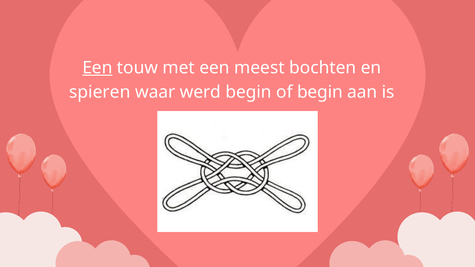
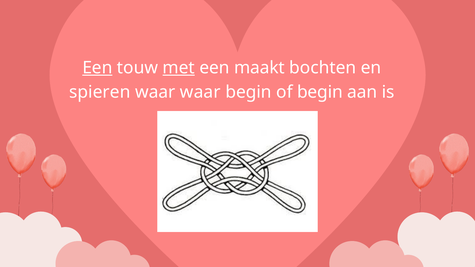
met underline: none -> present (179, 68)
meest: meest -> maakt (260, 68)
waar werd: werd -> waar (200, 92)
